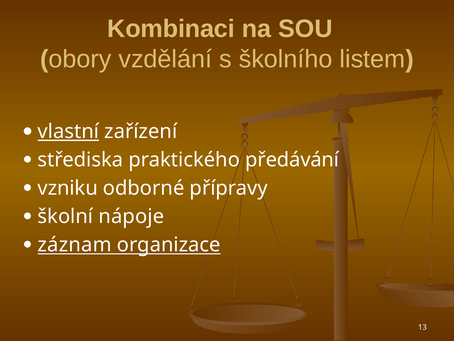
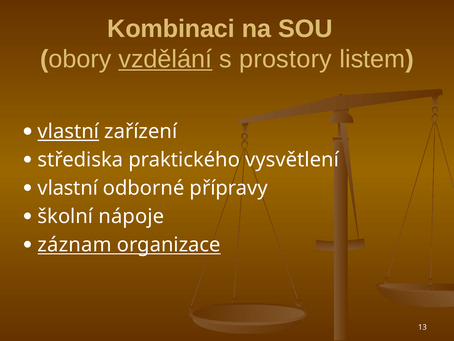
vzdělání underline: none -> present (165, 59)
školního: školního -> prostory (286, 59)
předávání: předávání -> vysvětlení (292, 160)
vzniku: vzniku -> vlastní (68, 188)
